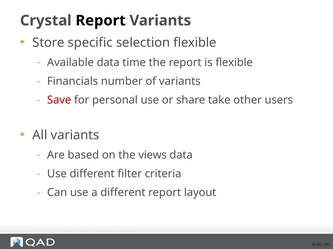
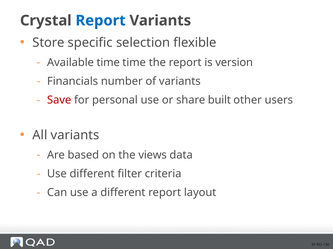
Report colour: black -> blue (101, 21)
Available data: data -> time (108, 63)
is flexible: flexible -> version (234, 63)
take: take -> built (219, 100)
